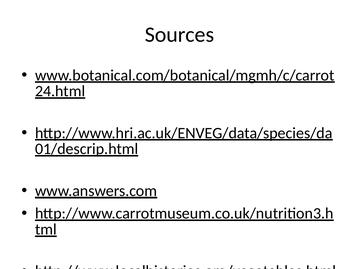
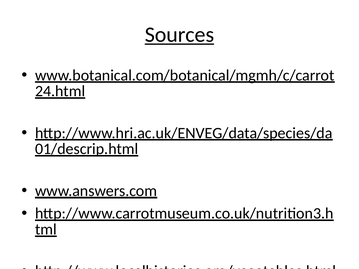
Sources underline: none -> present (180, 35)
